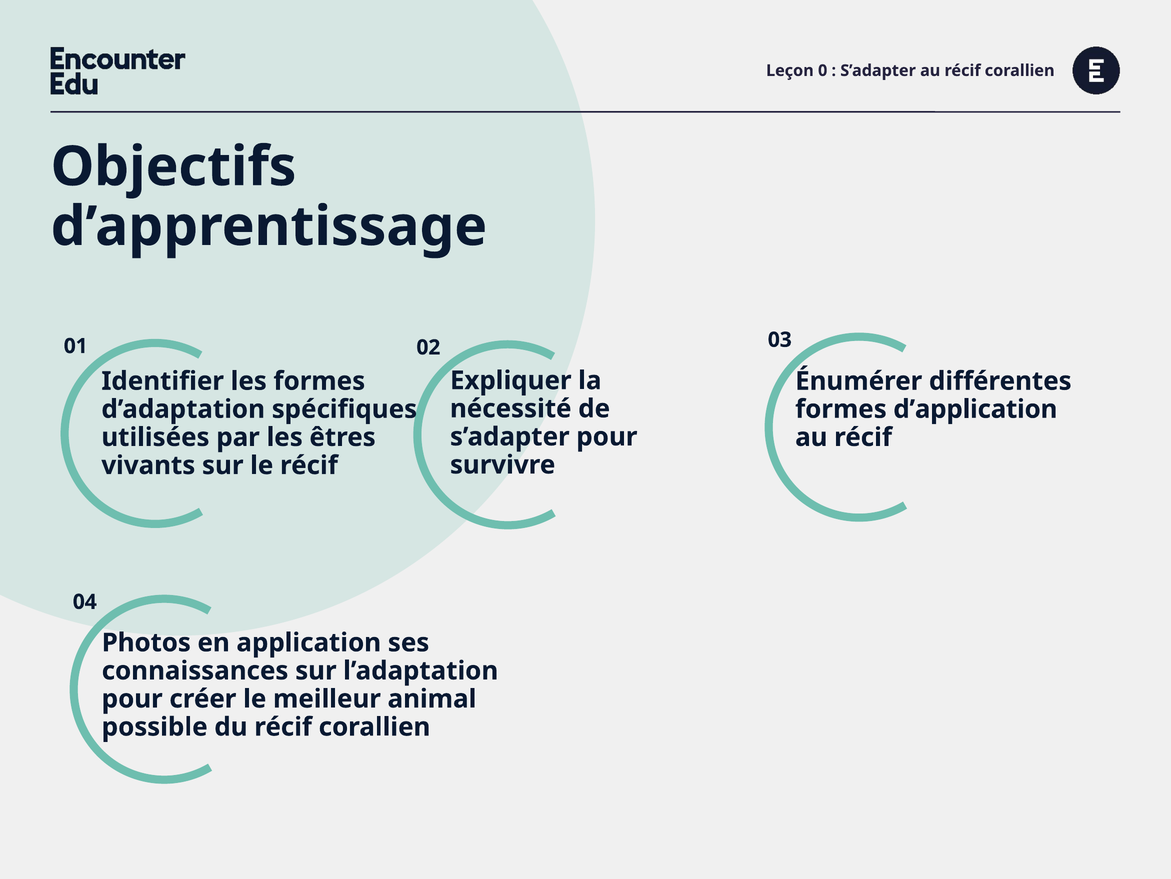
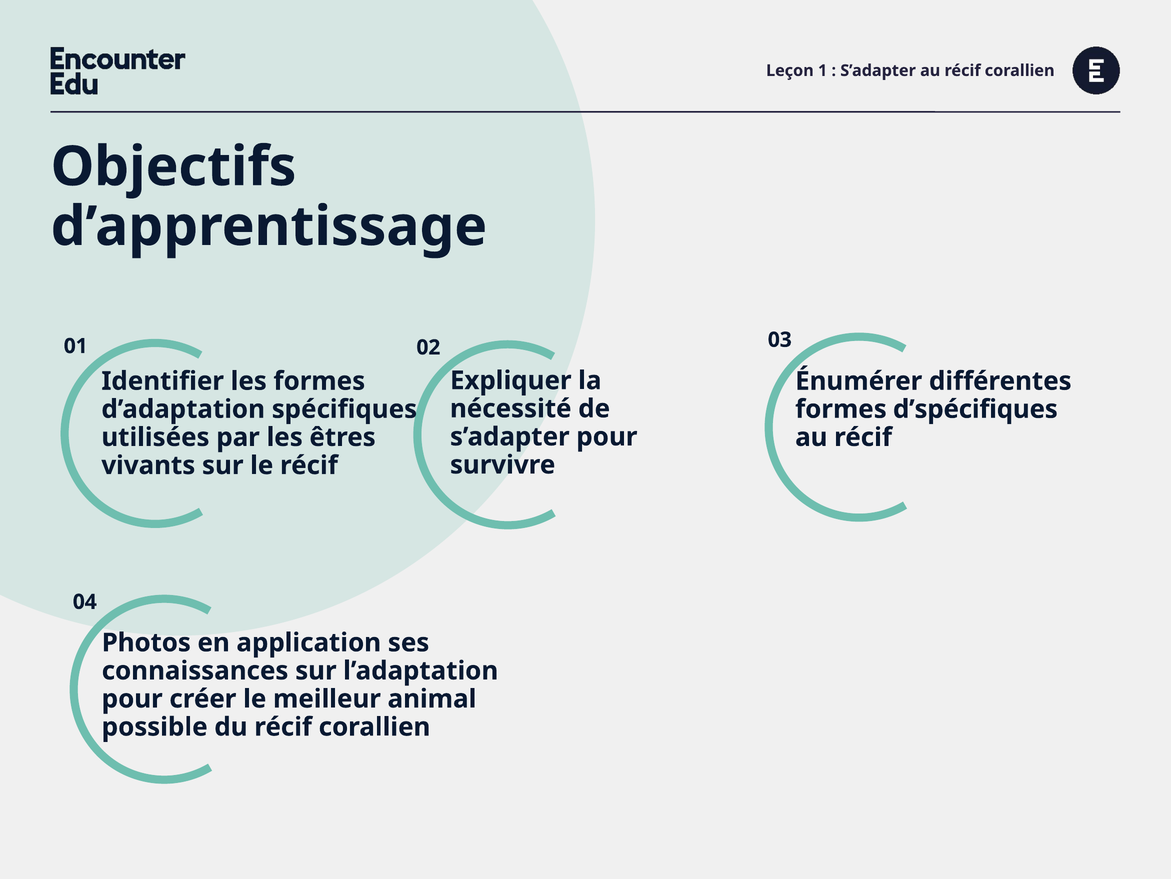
0: 0 -> 1 (823, 71)
d’application: d’application -> d’spécifiques (975, 409)
